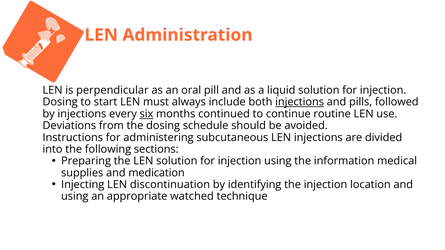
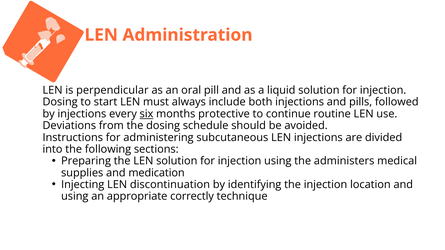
injections underline: present -> none (300, 102)
continued: continued -> protective (224, 114)
information: information -> administers (344, 161)
watched: watched -> correctly (192, 197)
